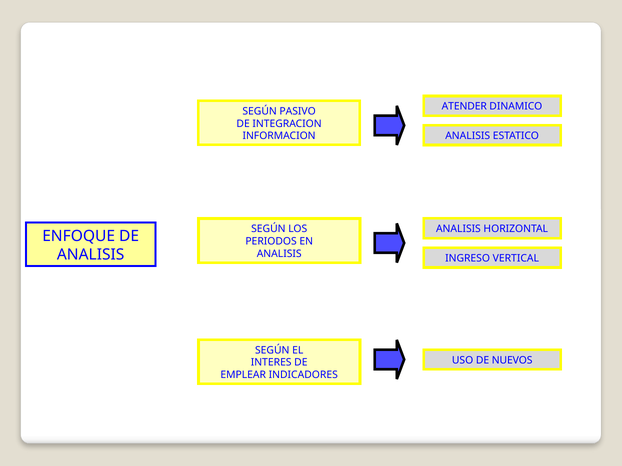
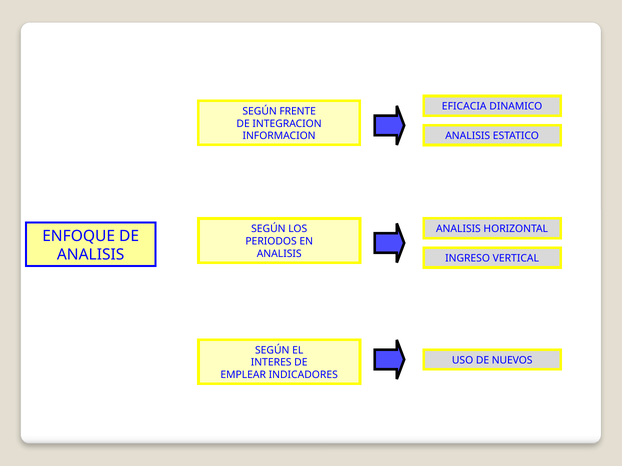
ATENDER: ATENDER -> EFICACIA (464, 107)
PASIVO: PASIVO -> FRENTE (298, 111)
